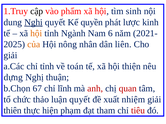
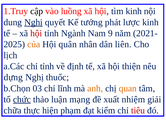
phẩm: phẩm -> luồng (71, 11)
tìm sinh: sinh -> kinh (134, 11)
quyền: quyền -> tưởng (92, 22)
hội colour: orange -> red (36, 33)
6: 6 -> 9 (110, 33)
nông: nông -> quân (68, 44)
giải: giải -> lịch (10, 56)
toán: toán -> định (75, 67)
thuận: thuận -> thuốc (57, 78)
67: 67 -> 03 (37, 89)
anh colour: red -> orange (95, 89)
quan colour: red -> orange (128, 89)
chức underline: none -> present (22, 100)
luận quyết: quyết -> mạng (80, 100)
thiên: thiên -> chữa (12, 111)
tham: tham -> kiểm (106, 111)
